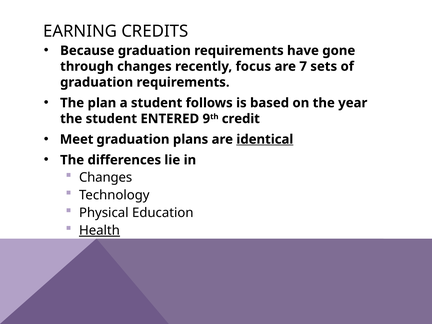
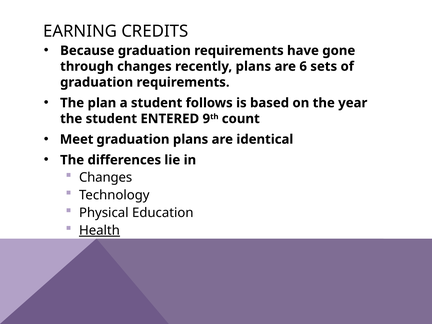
recently focus: focus -> plans (253, 66)
7: 7 -> 6 (303, 66)
credit: credit -> count (241, 119)
identical underline: present -> none (265, 139)
